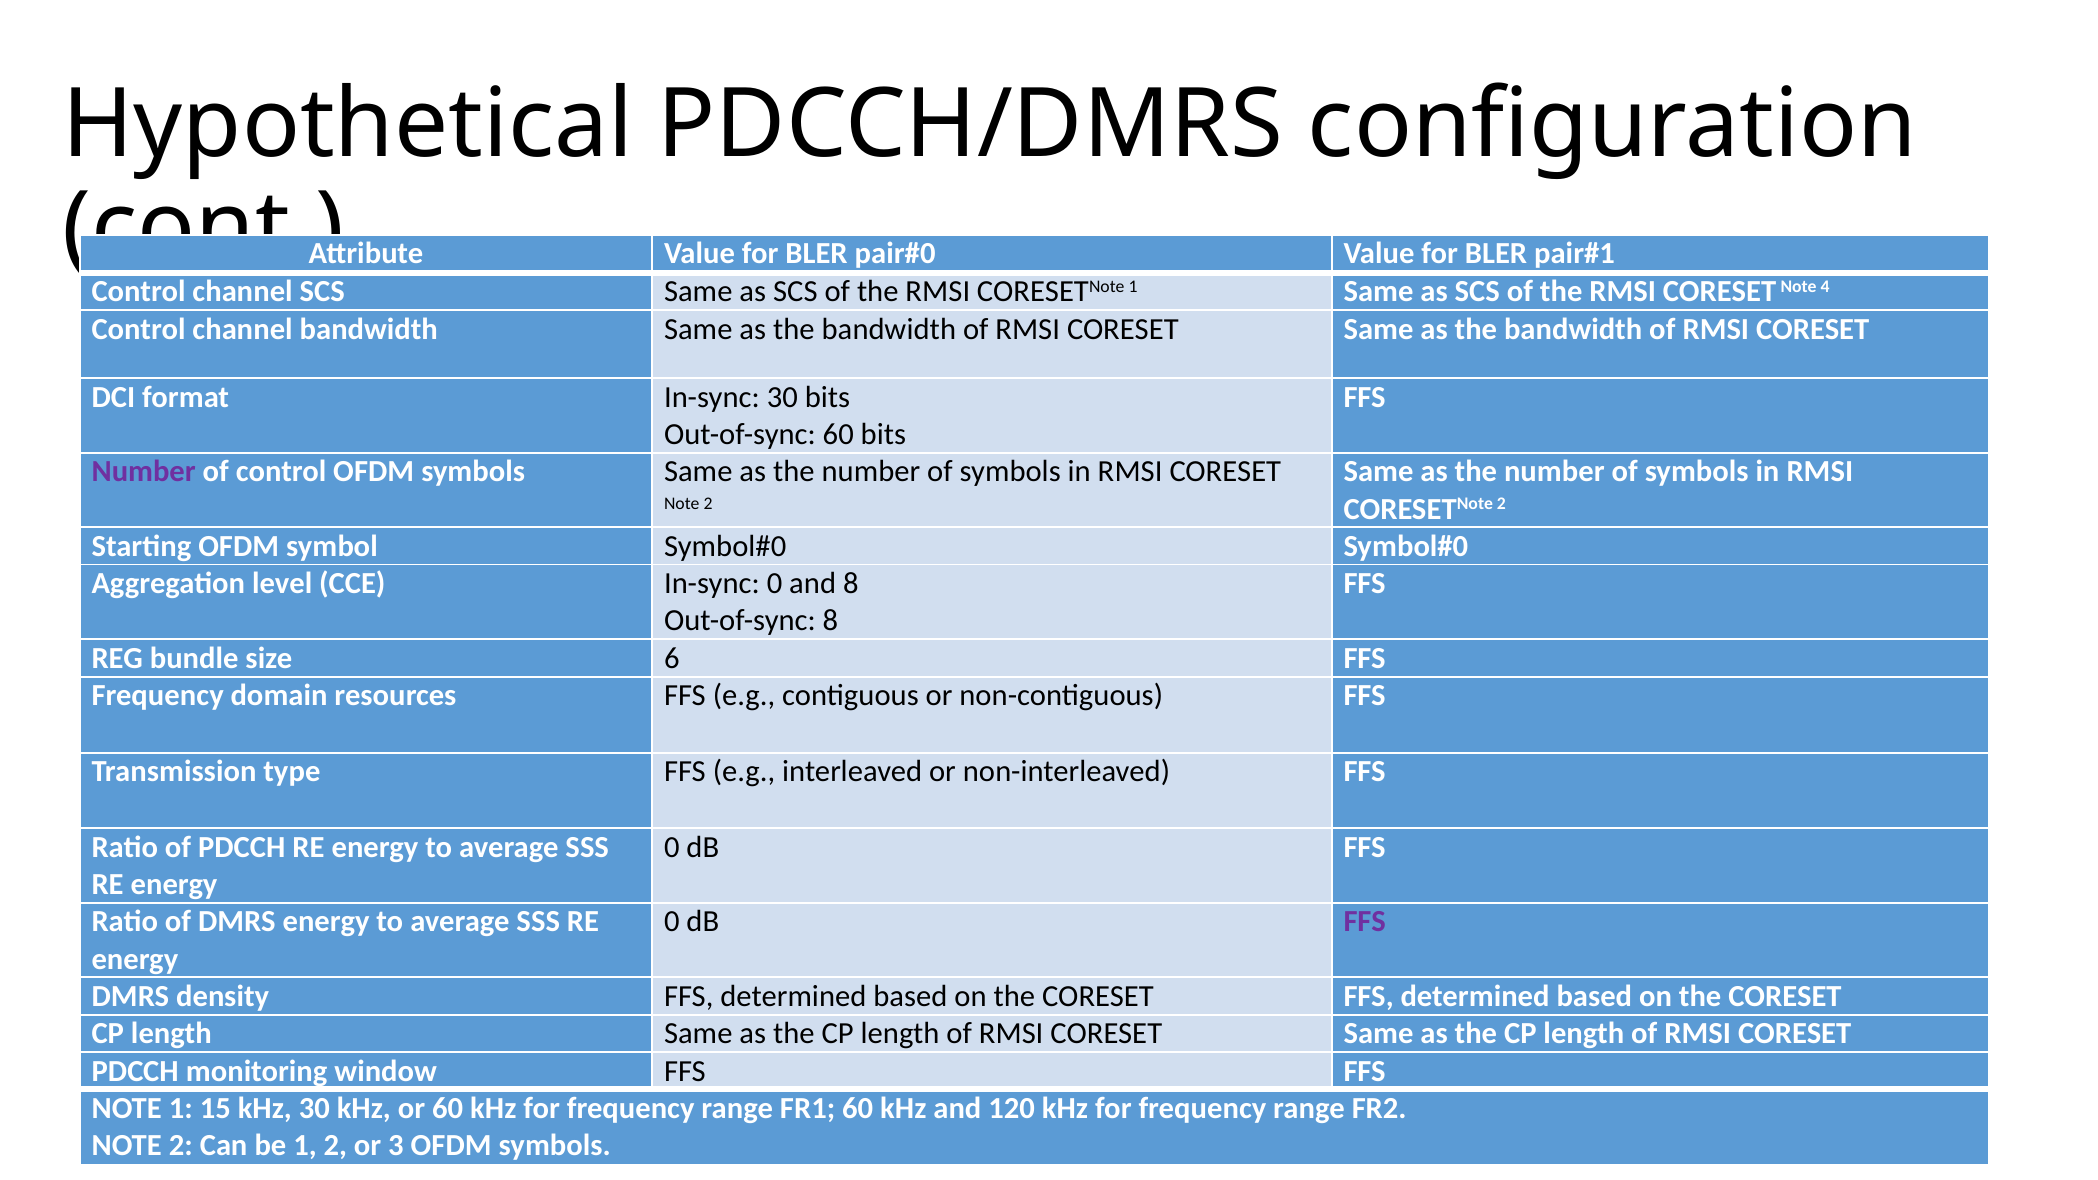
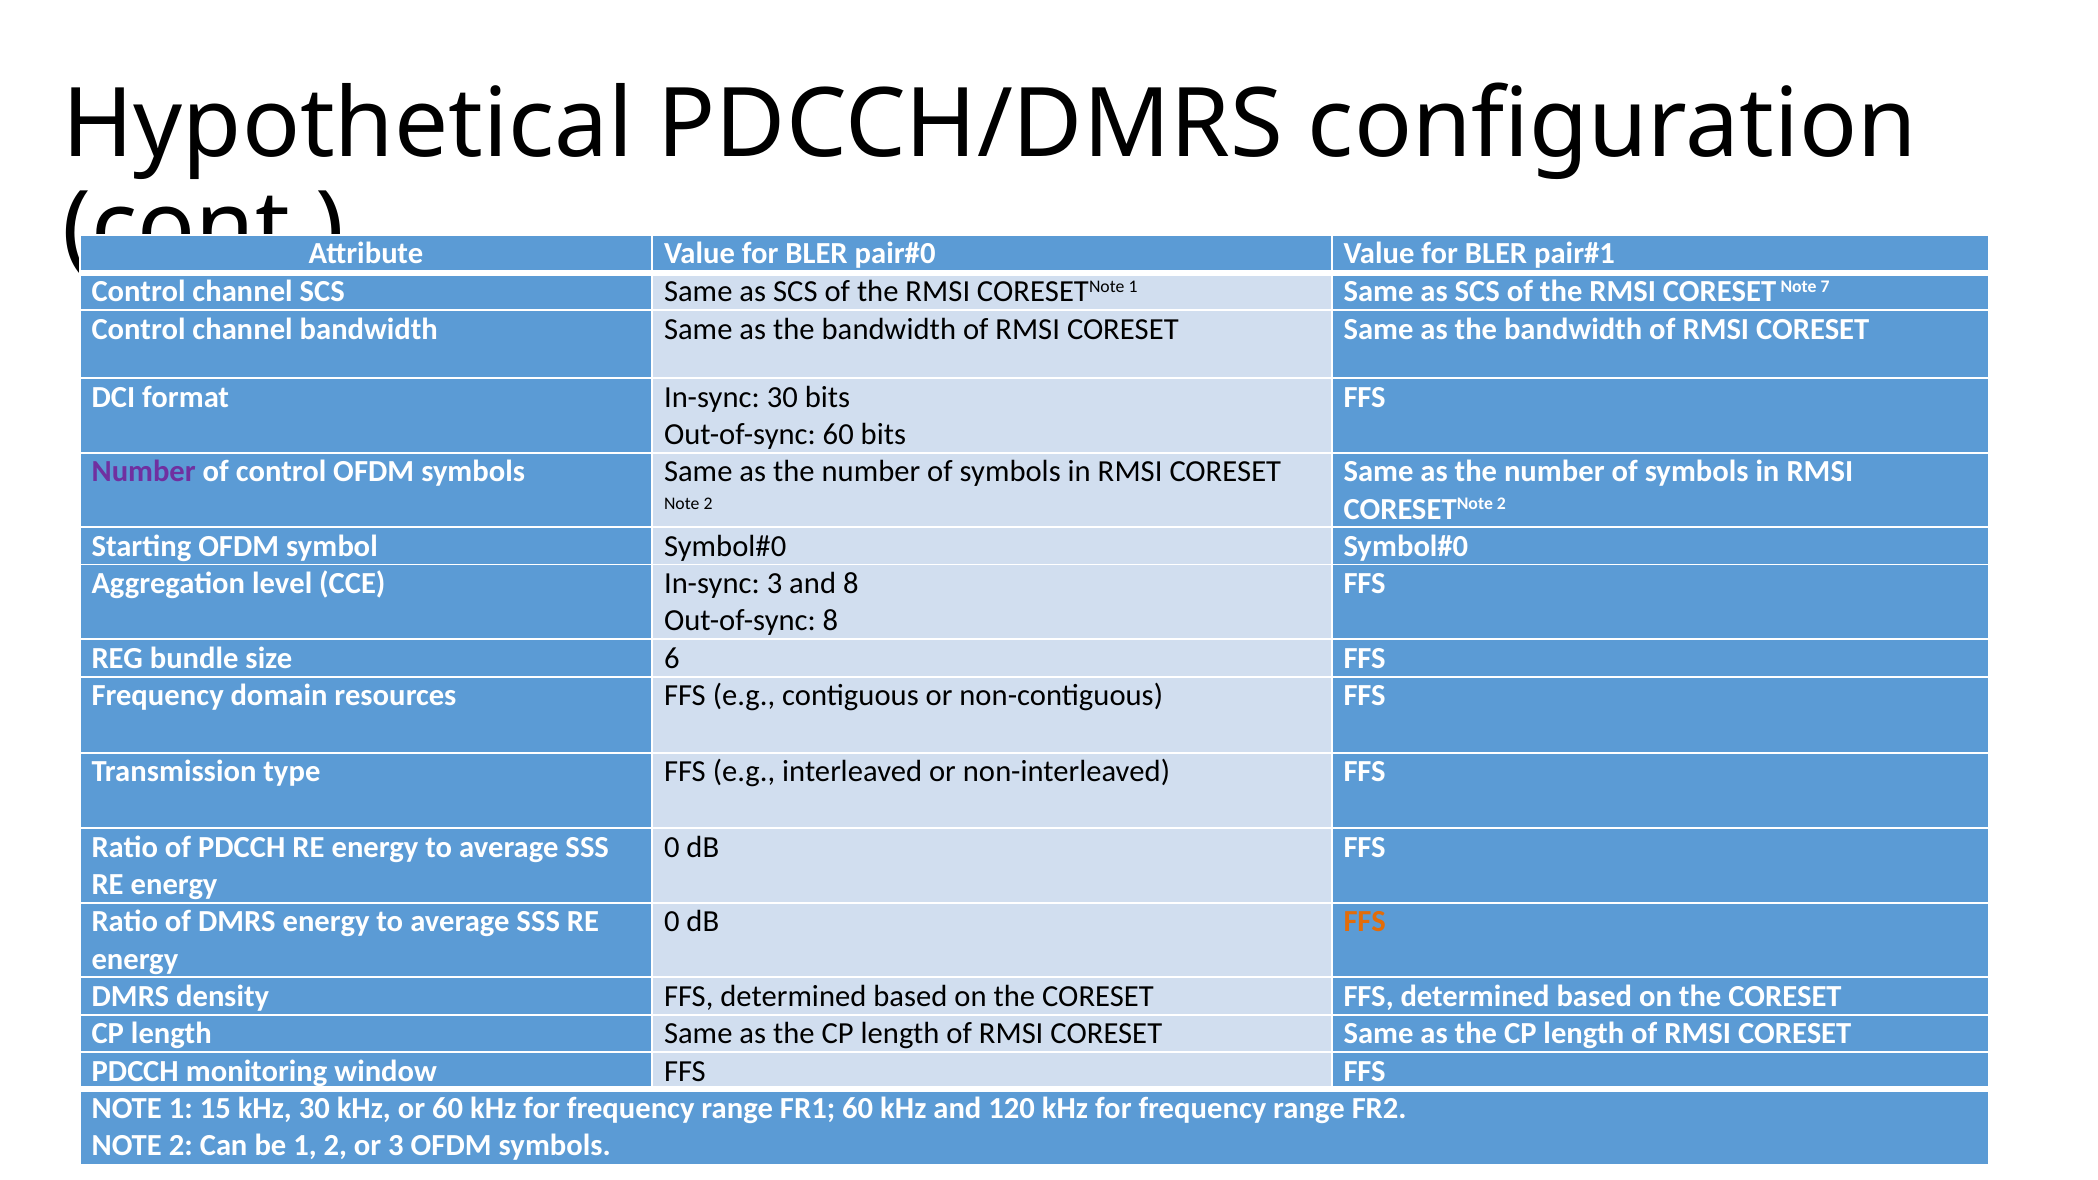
4: 4 -> 7 (1825, 287)
In-sync 0: 0 -> 3 (775, 584)
FFS colour: purple -> orange (1365, 922)
